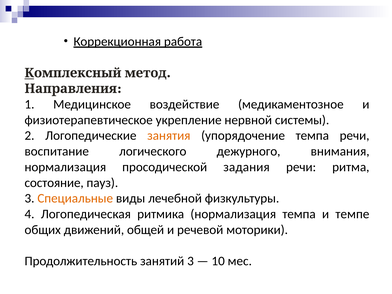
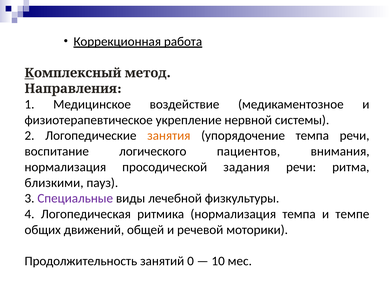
дежурного: дежурного -> пациентов (248, 151)
состояние: состояние -> близкими (54, 183)
Специальные colour: orange -> purple (75, 198)
занятий 3: 3 -> 0 (190, 261)
